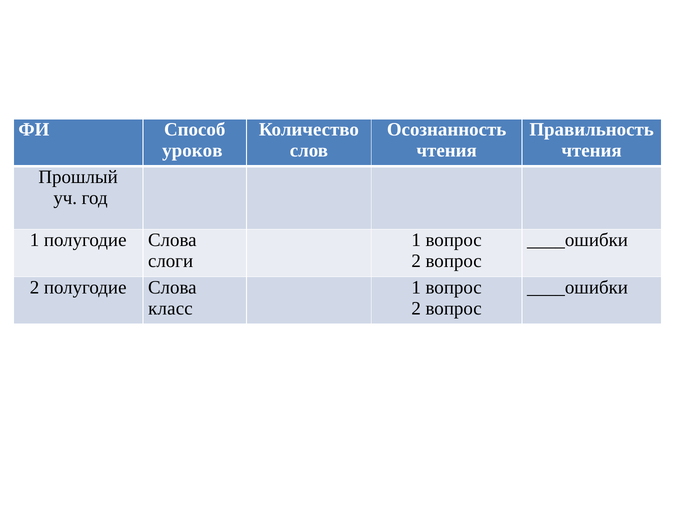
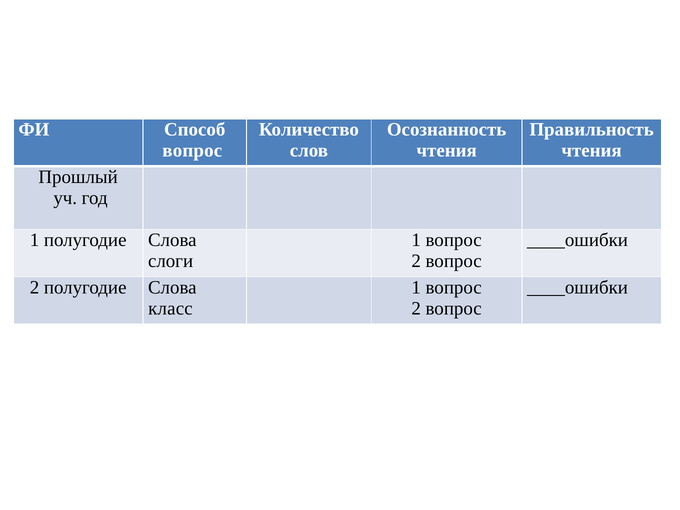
уроков: уроков -> вопрос (192, 151)
